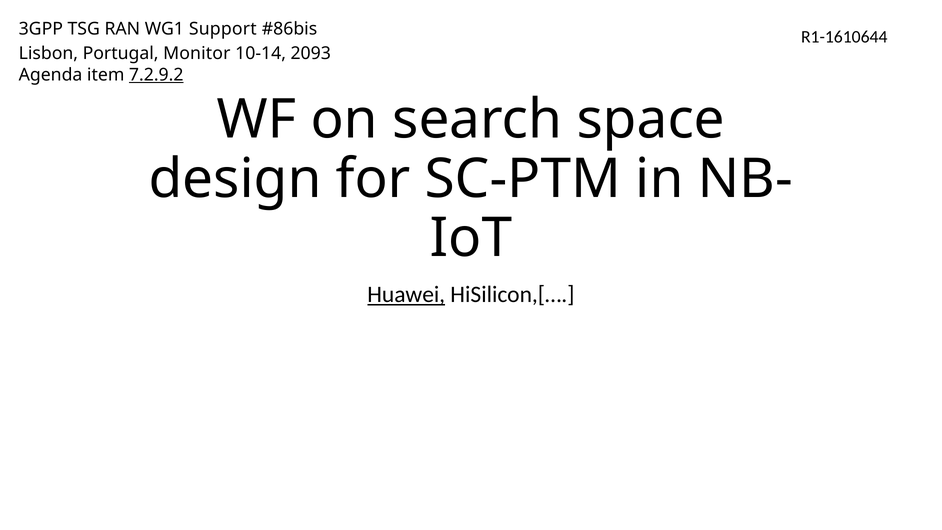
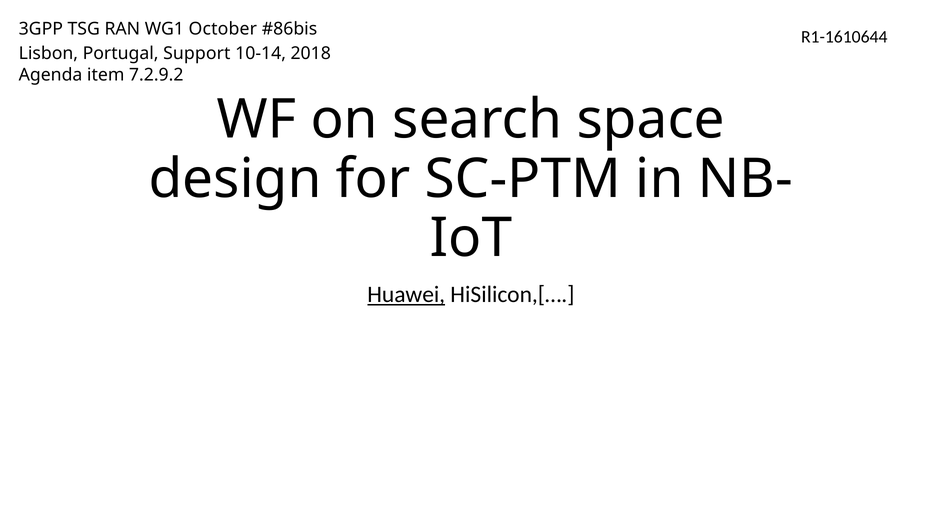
Support: Support -> October (223, 29)
Monitor: Monitor -> Support (197, 54)
2093: 2093 -> 2018 (311, 54)
7.2.9.2 underline: present -> none (156, 75)
